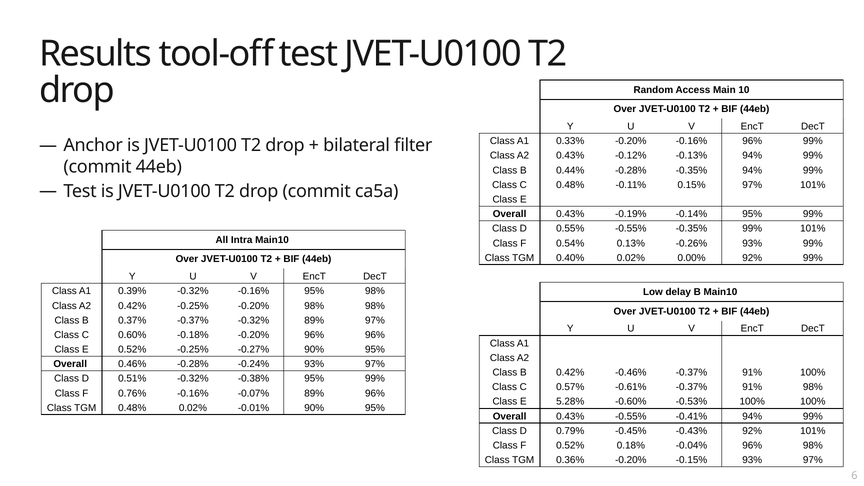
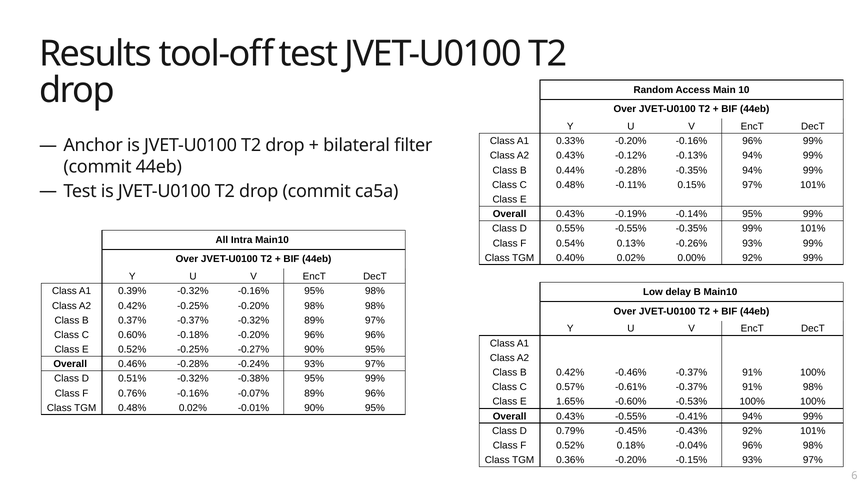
5.28%: 5.28% -> 1.65% (570, 402)
